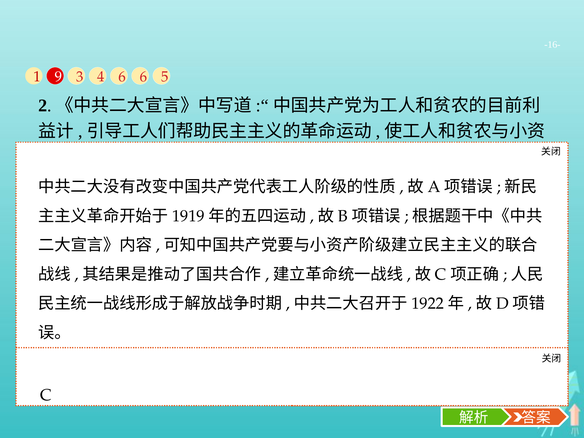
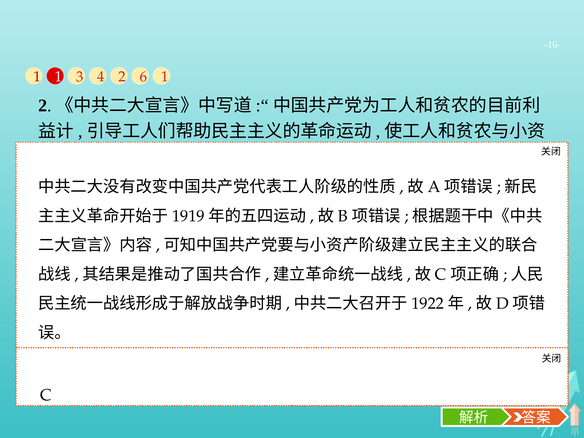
1 9: 9 -> 1 (58, 77)
4 6: 6 -> 2 (122, 77)
6 5: 5 -> 1 (165, 77)
